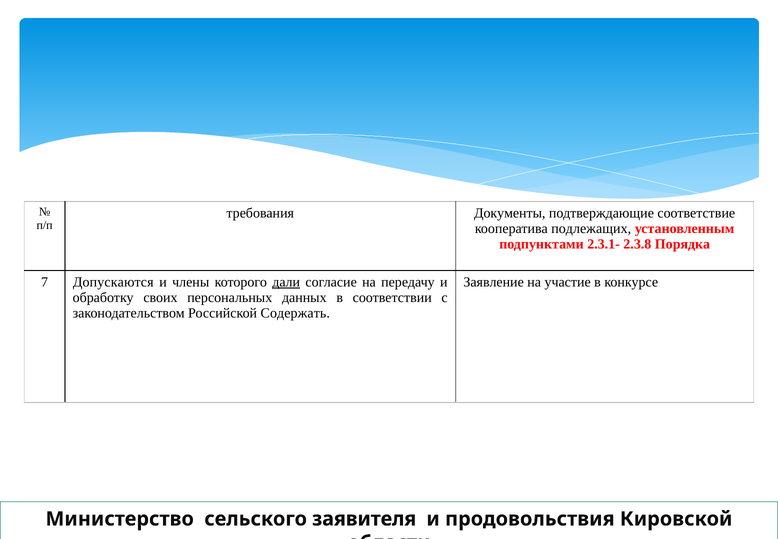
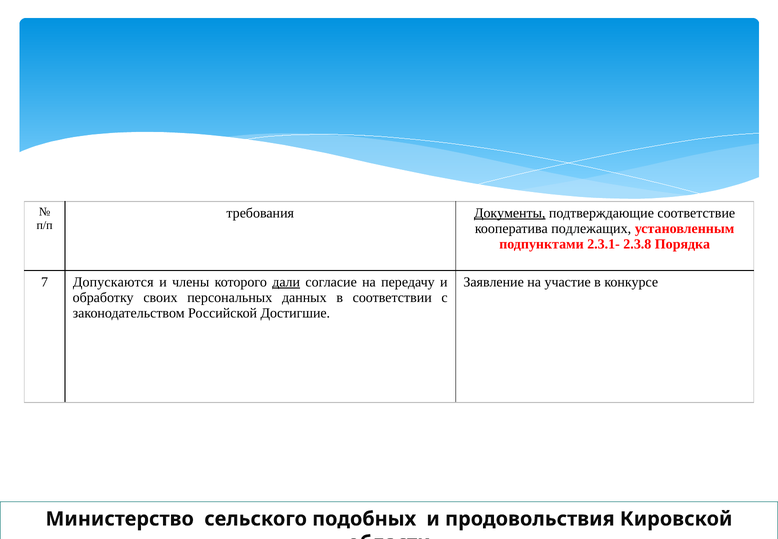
Документы underline: none -> present (510, 213)
Содержать: Содержать -> Достигшие (295, 313)
заявителя: заявителя -> подобных (364, 519)
